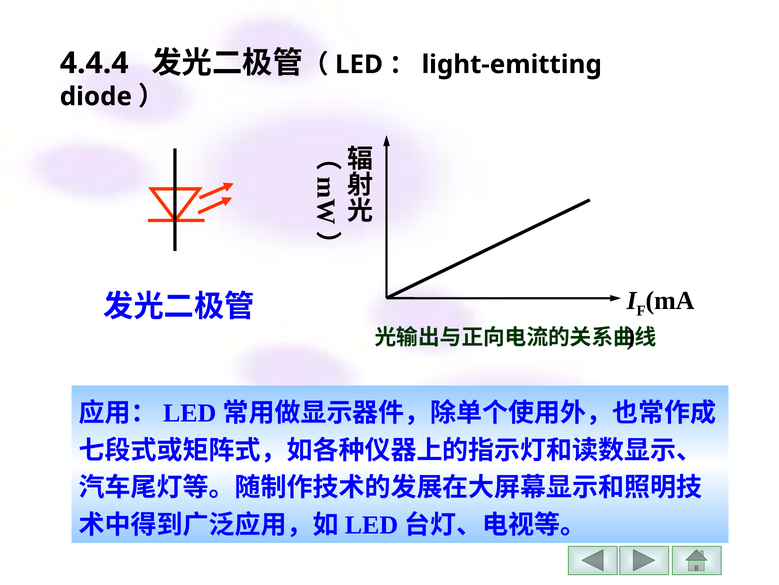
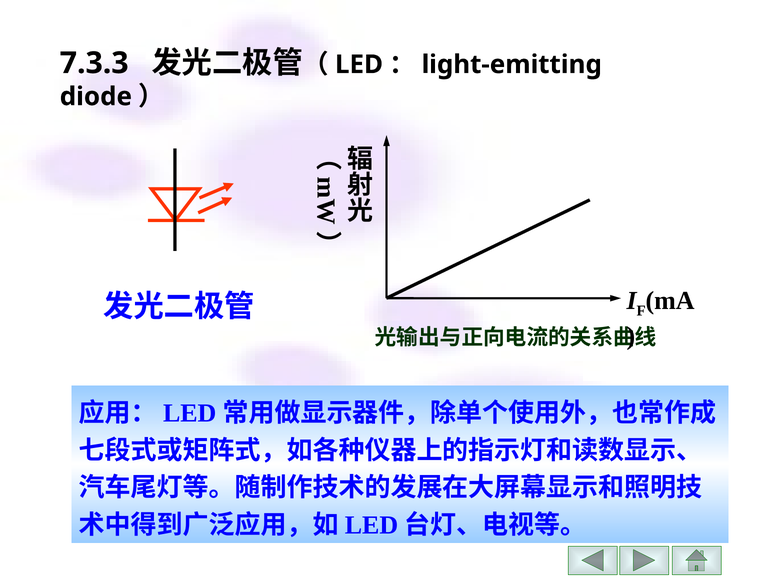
4.4.4: 4.4.4 -> 7.3.3 (94, 63)
